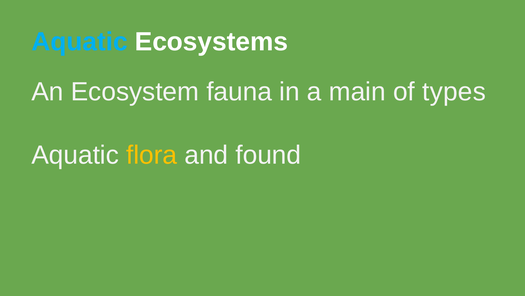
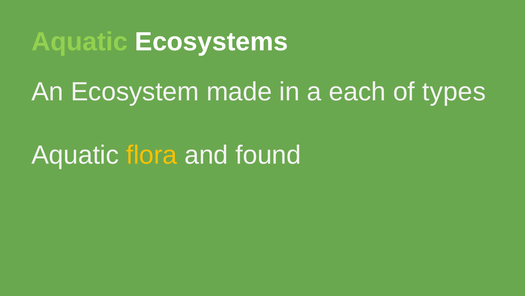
Aquatic colour: light blue -> light green (80, 42)
fauna: fauna -> made (239, 92)
main: main -> each (357, 92)
